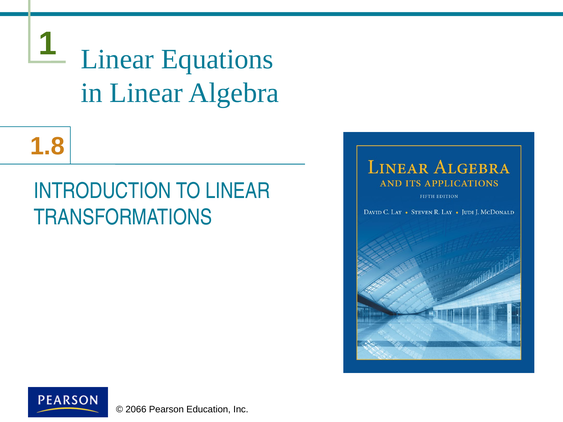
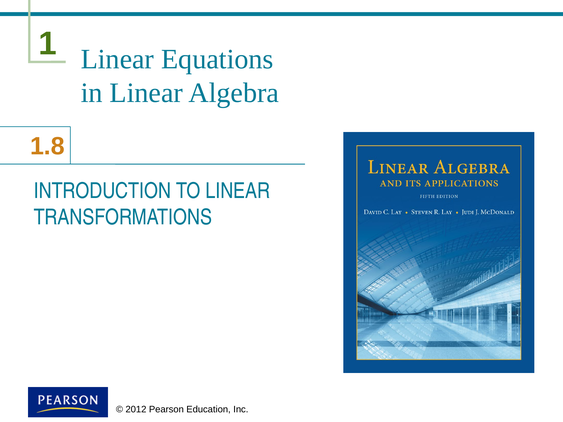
2066: 2066 -> 2012 (136, 410)
